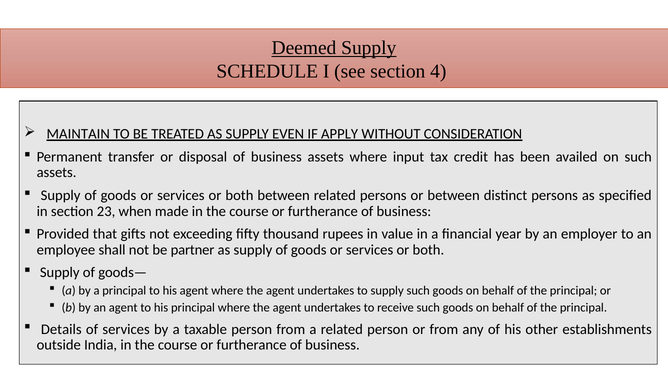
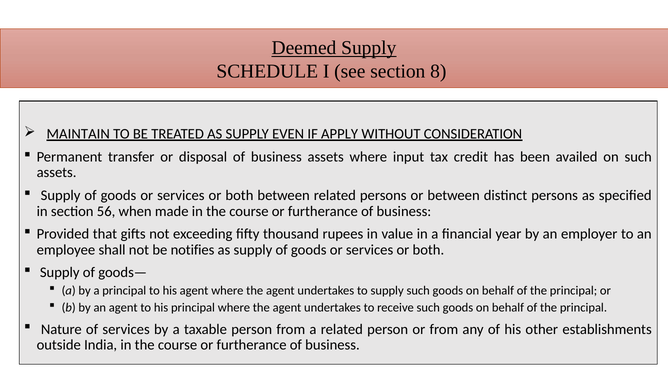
4: 4 -> 8 (438, 71)
23: 23 -> 56 (106, 211)
partner: partner -> notifies (193, 250)
Details: Details -> Nature (61, 329)
